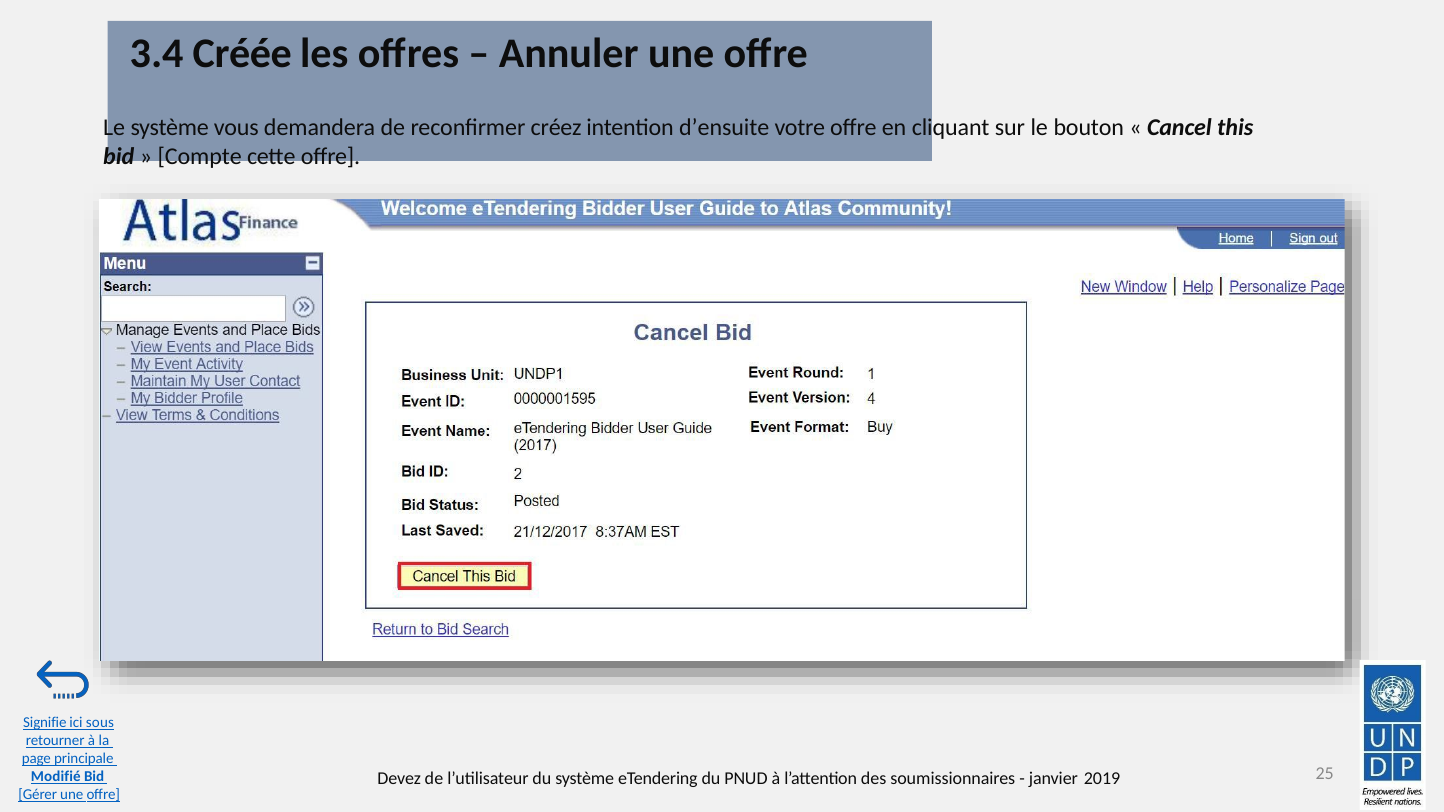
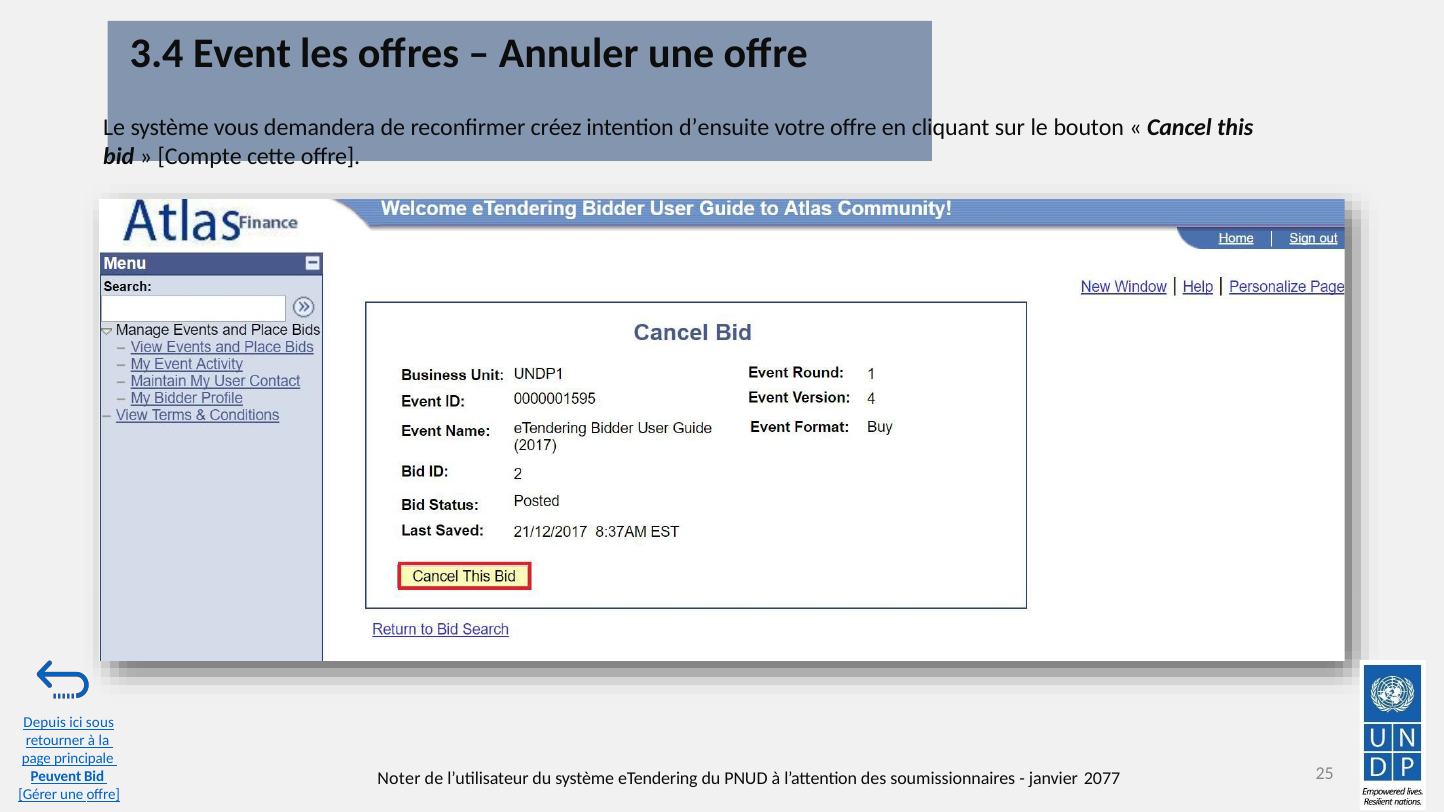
Créée: Créée -> Event (242, 54)
Signifie: Signifie -> Depuis (45, 723)
Modifié: Modifié -> Peuvent (56, 777)
Devez: Devez -> Noter (399, 779)
2019: 2019 -> 2077 (1102, 779)
